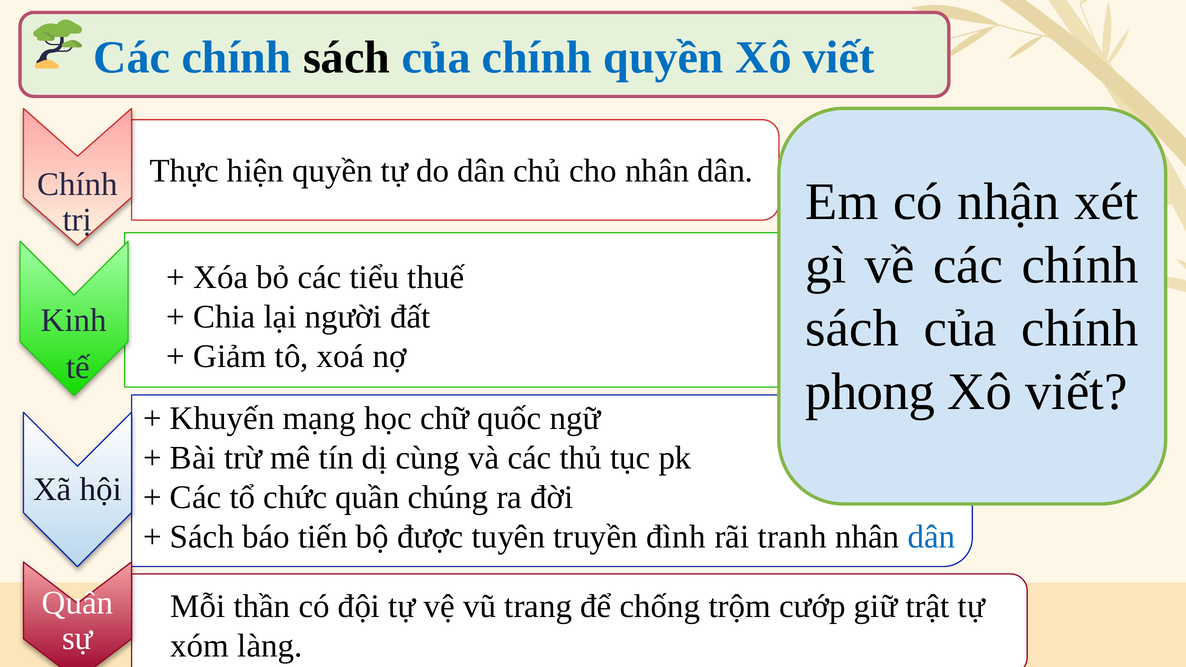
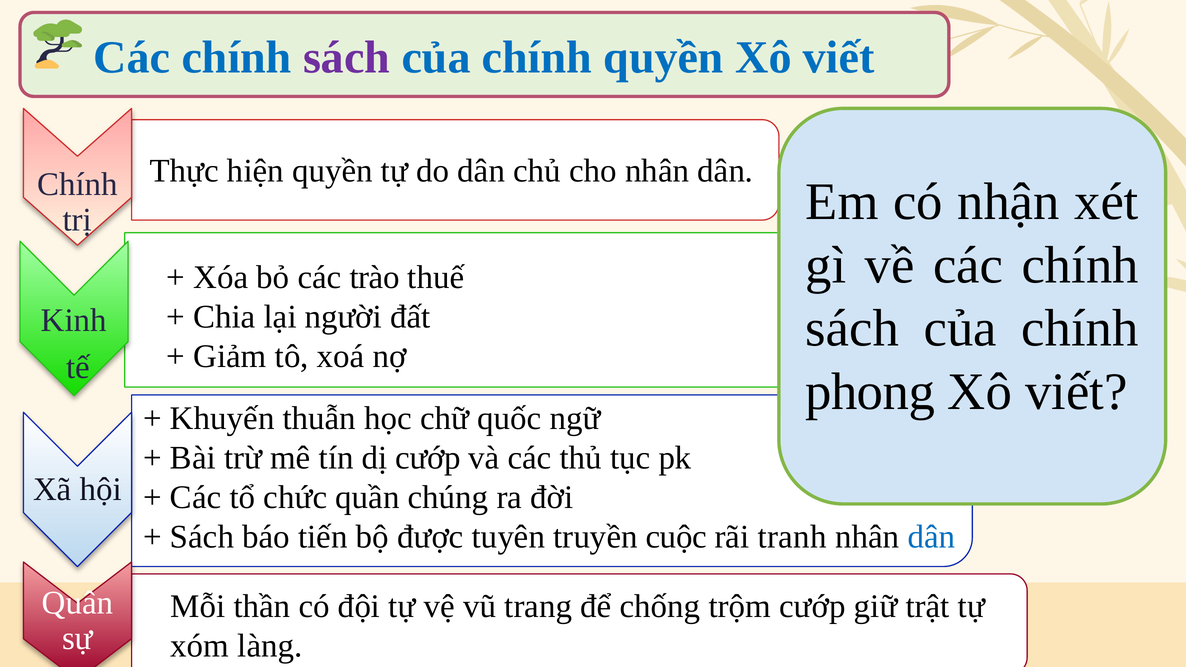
sách colour: black -> purple (347, 58)
tiểu: tiểu -> trào (375, 277)
mạng: mạng -> thuẫn (319, 418)
dị cùng: cùng -> cướp (428, 458)
đình: đình -> cuộc (676, 537)
